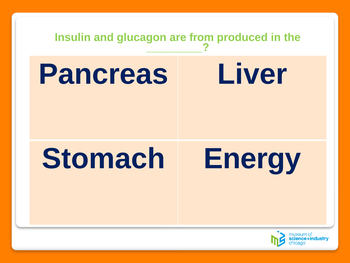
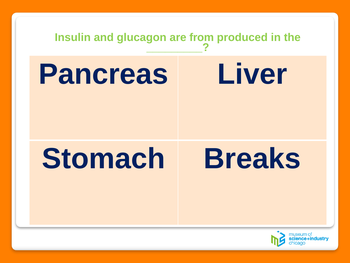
Energy: Energy -> Breaks (252, 159)
